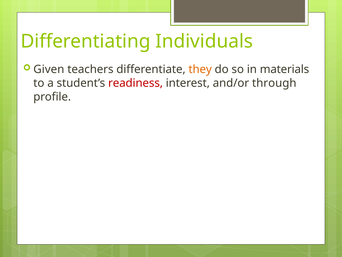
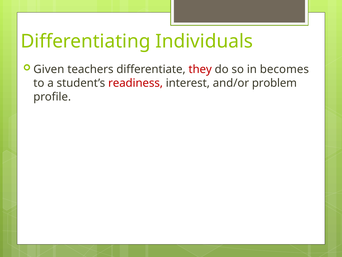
they colour: orange -> red (200, 69)
materials: materials -> becomes (284, 69)
through: through -> problem (274, 83)
